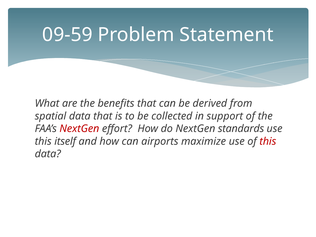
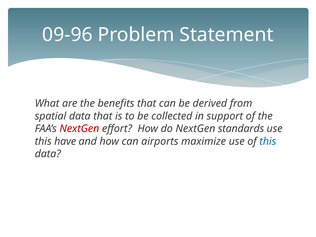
09-59: 09-59 -> 09-96 (67, 35)
itself: itself -> have (65, 141)
this colour: red -> blue (268, 141)
